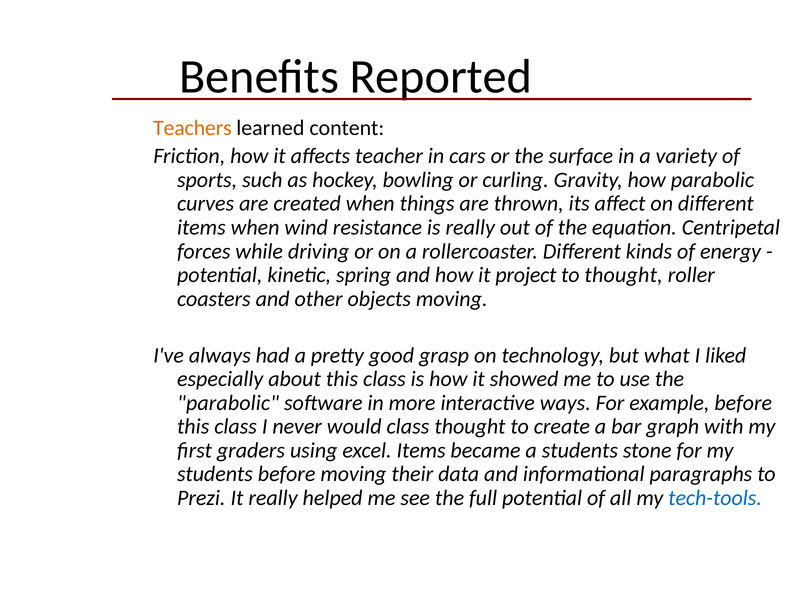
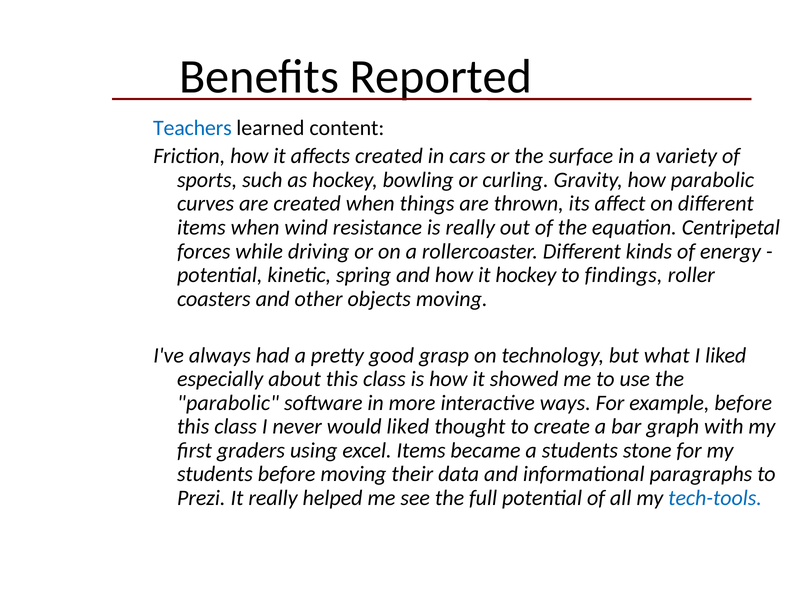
Teachers colour: orange -> blue (192, 128)
affects teacher: teacher -> created (389, 156)
it project: project -> hockey (526, 275)
to thought: thought -> findings (624, 275)
would class: class -> liked (408, 426)
